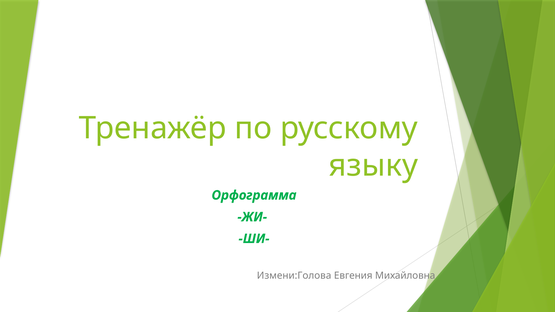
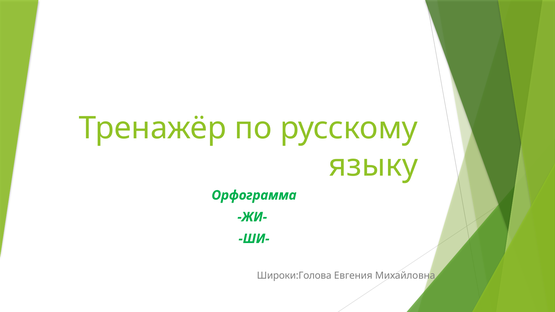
Измени:Голова: Измени:Голова -> Широки:Голова (294, 276)
